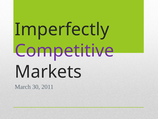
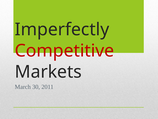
Competitive colour: purple -> red (64, 50)
